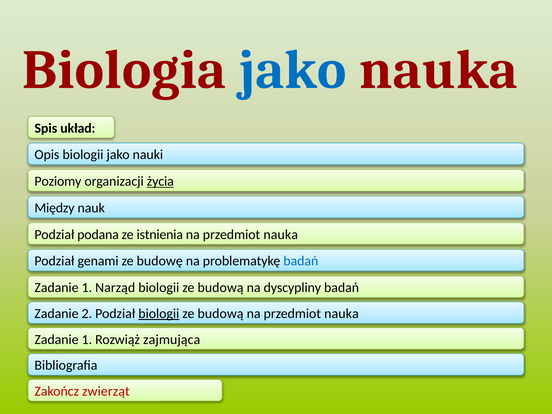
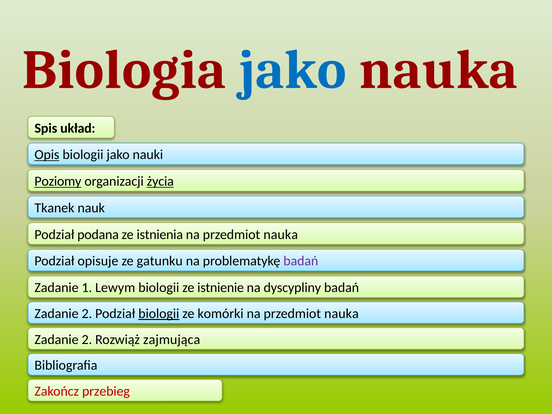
Opis underline: none -> present (47, 155)
Poziomy underline: none -> present (58, 181)
Między: Między -> Tkanek (54, 208)
genami: genami -> opisuje (98, 261)
budowę: budowę -> gatunku (160, 261)
badań colour: blue -> purple (301, 261)
Narząd: Narząd -> Lewym (115, 288)
budową: budową -> istnienie (221, 288)
budową: budową -> komórki (221, 314)
1: 1 -> 2 (87, 339)
zwierząt: zwierząt -> przebieg (106, 391)
